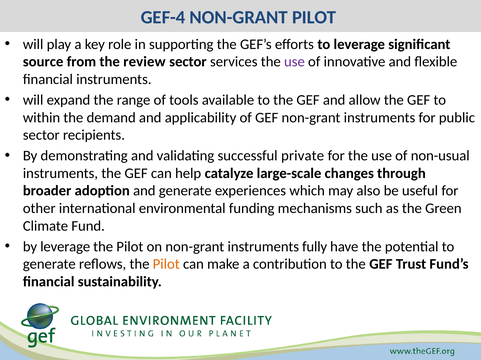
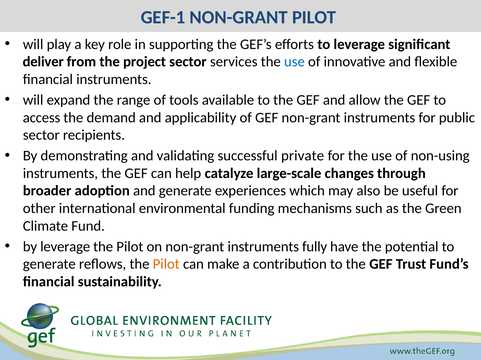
GEF-4: GEF-4 -> GEF-1 (163, 17)
source: source -> deliver (43, 62)
review: review -> project (145, 62)
use colour: purple -> blue (294, 62)
within: within -> access (42, 118)
non-usual: non-usual -> non-using (440, 156)
